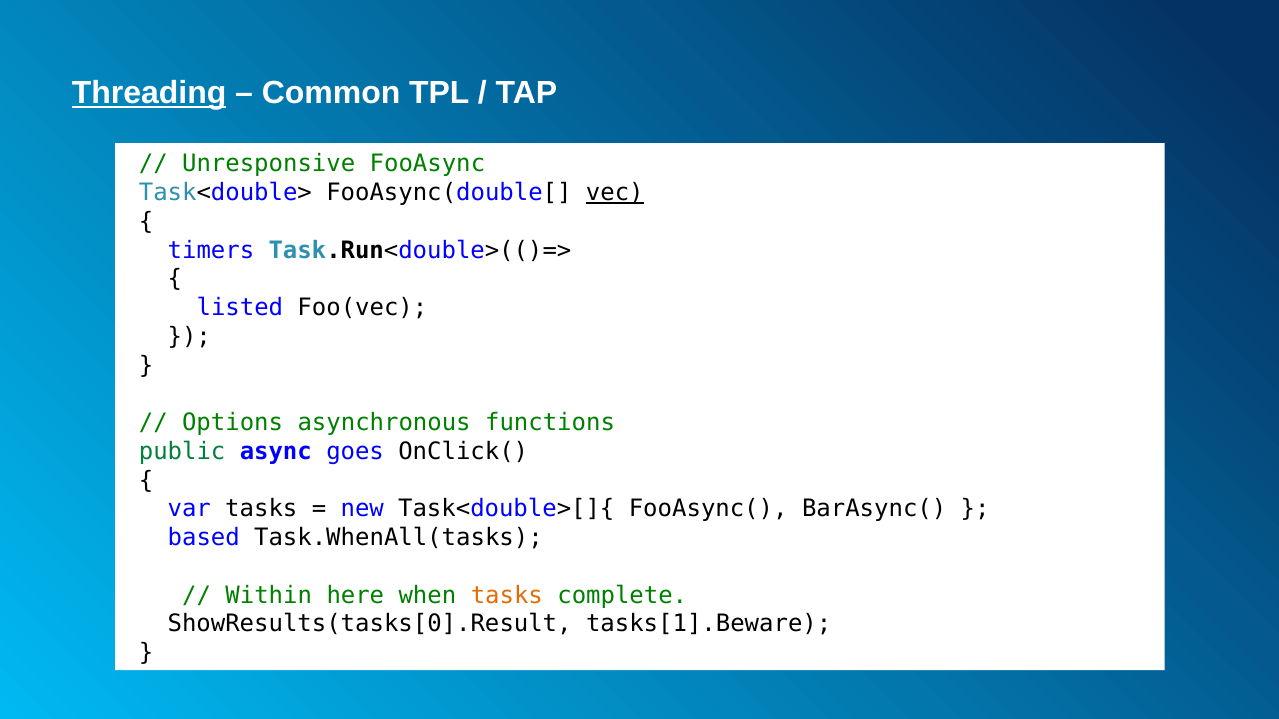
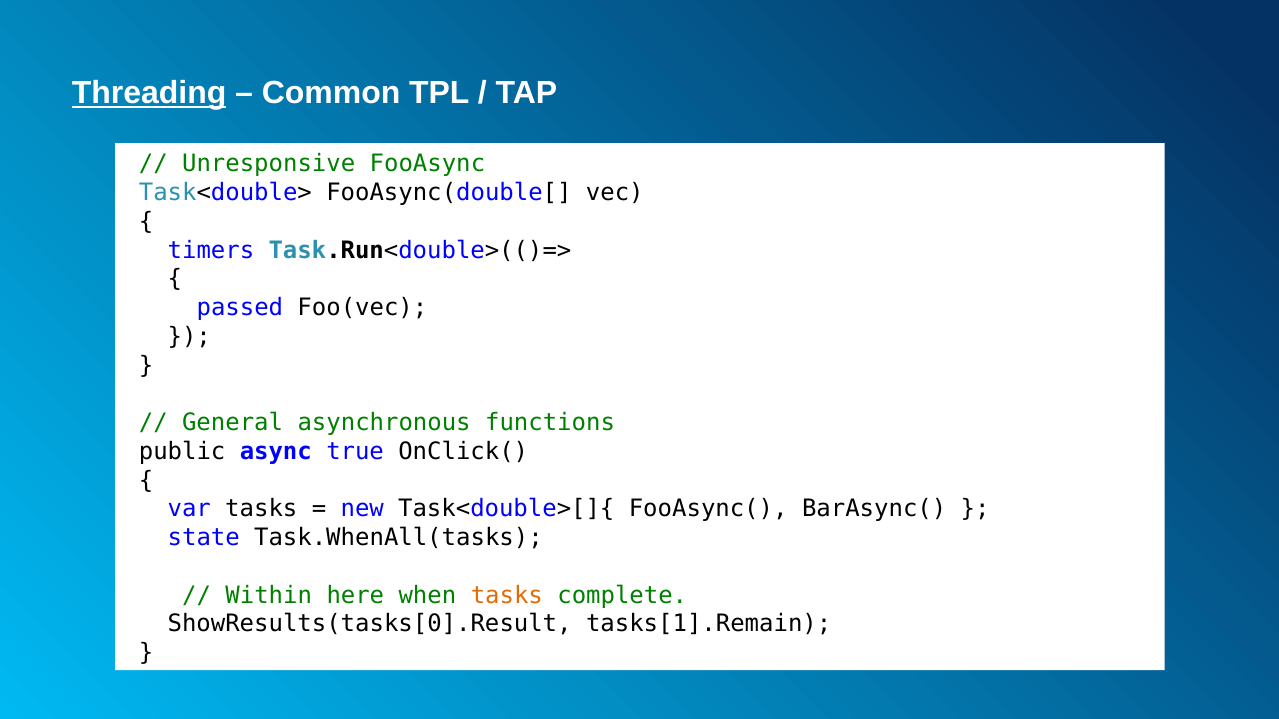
vec underline: present -> none (615, 193)
listed: listed -> passed (240, 308)
Options: Options -> General (233, 423)
public colour: green -> black (182, 452)
goes: goes -> true (355, 452)
based: based -> state (204, 538)
tasks[1].Beware: tasks[1].Beware -> tasks[1].Remain (709, 624)
